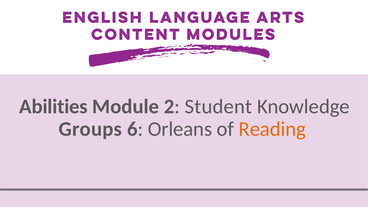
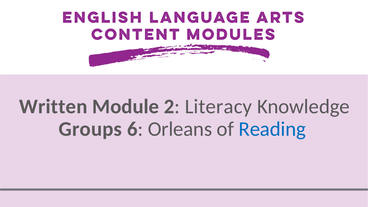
Abilities: Abilities -> Written (53, 107)
Student: Student -> Literacy (218, 107)
Reading colour: orange -> blue (272, 129)
